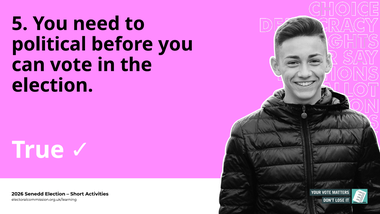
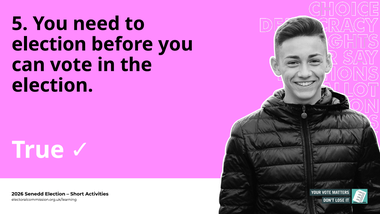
political: political -> election (49, 44)
